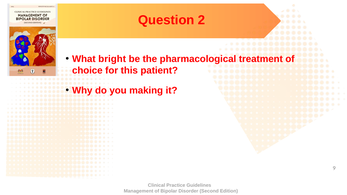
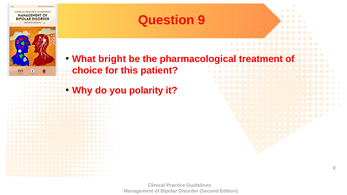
Question 2: 2 -> 9 (202, 20)
making: making -> polarity (146, 91)
